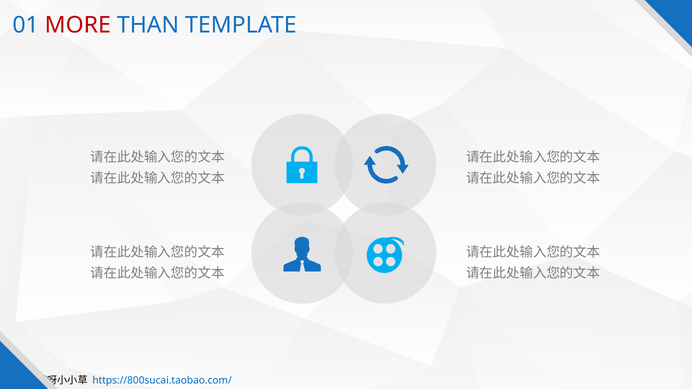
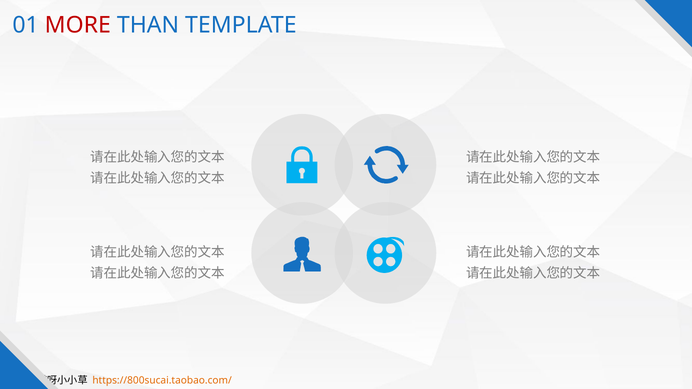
https://800sucai.taobao.com/ colour: blue -> orange (162, 381)
